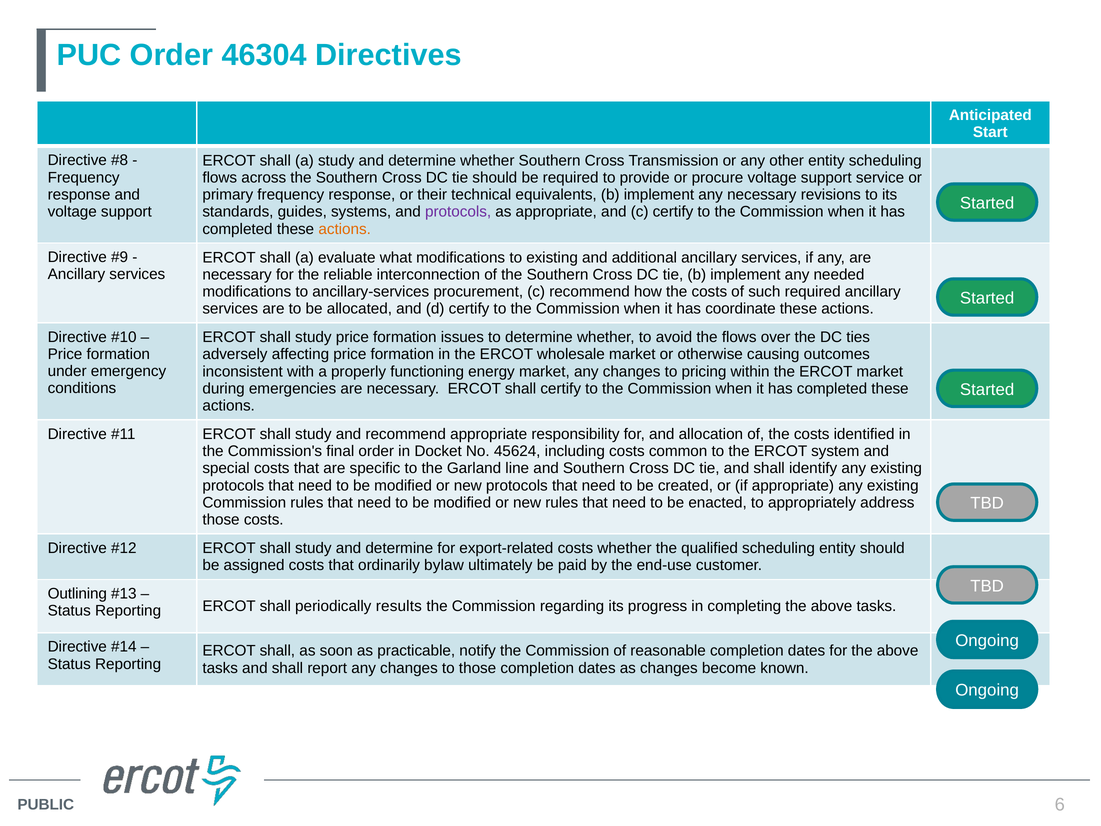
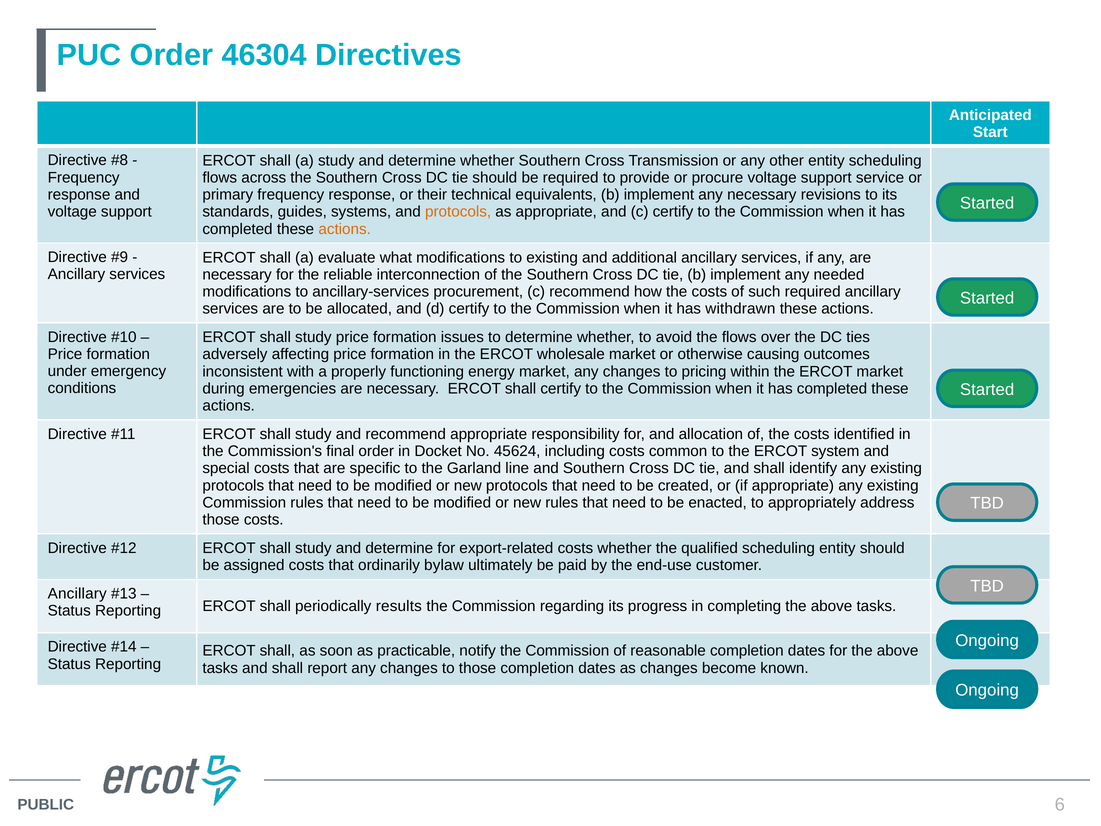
protocols colour: purple -> orange (458, 212)
coordinate: coordinate -> withdrawn (740, 309)
Outlining: Outlining -> Ancillary (77, 594)
